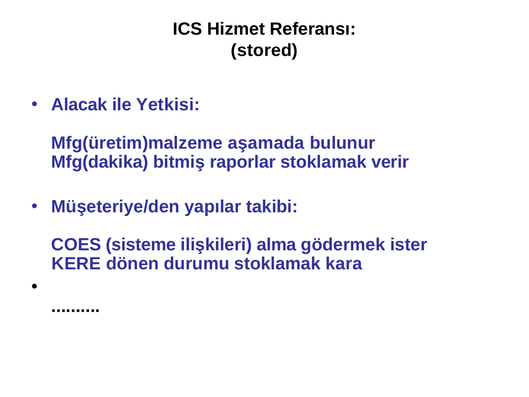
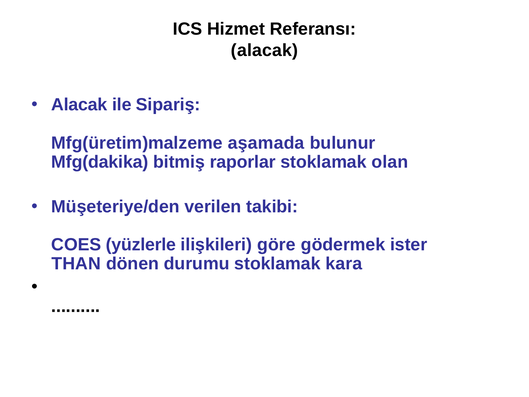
stored: stored -> alacak (264, 50)
Yetkisi: Yetkisi -> Sipariş (168, 105)
verir: verir -> olan (390, 162)
yapılar: yapılar -> verilen (213, 206)
sisteme: sisteme -> yüzlerle (141, 244)
alma: alma -> göre (276, 244)
KERE: KERE -> THAN (76, 264)
